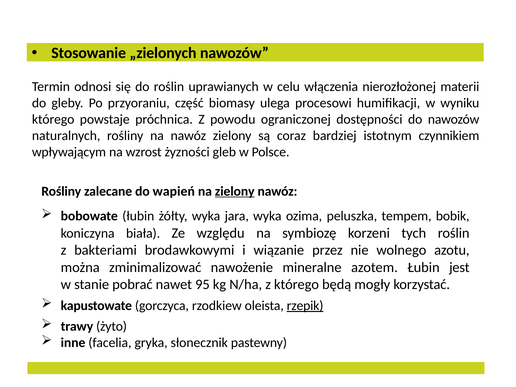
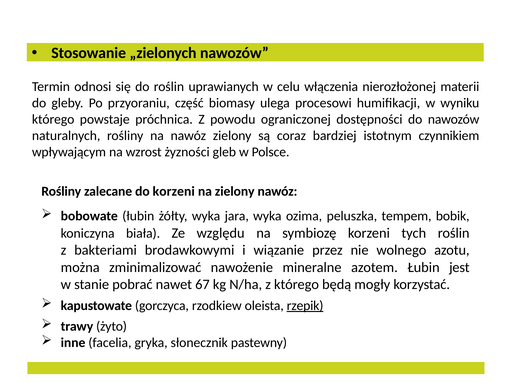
do wapień: wapień -> korzeni (174, 191)
zielony underline: present -> none (235, 191)
95: 95 -> 67 (202, 285)
